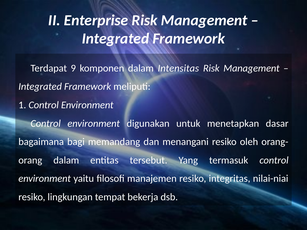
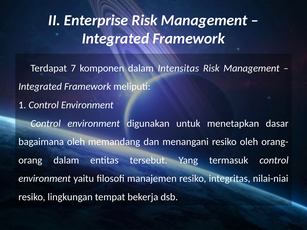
9: 9 -> 7 (73, 68)
bagaimana bagi: bagi -> oleh (76, 142)
